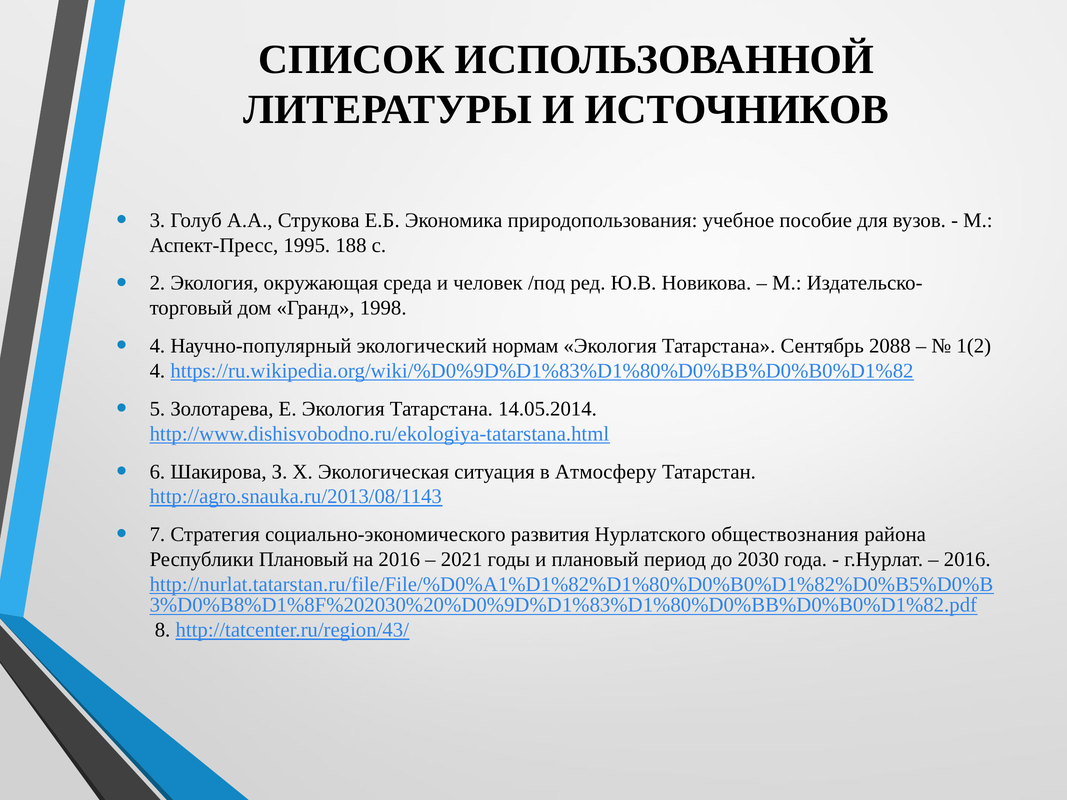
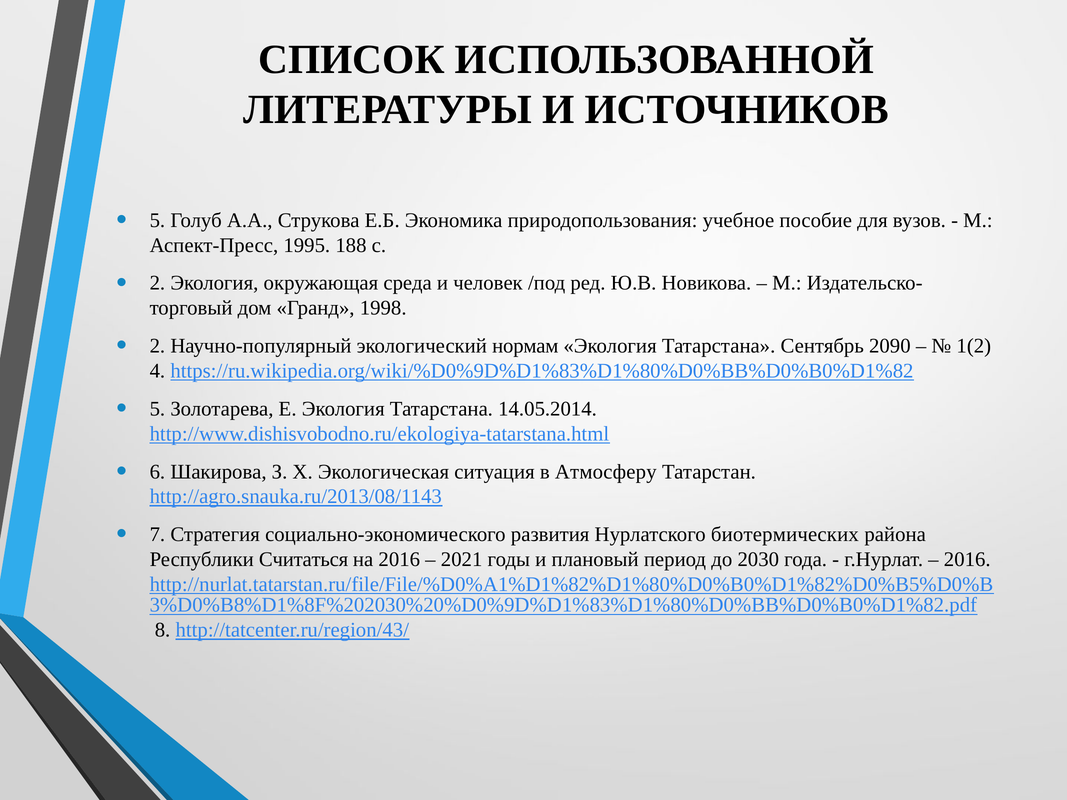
3: 3 -> 5 (157, 220)
4: 4 -> 2 (157, 346)
2088: 2088 -> 2090 (890, 346)
обществознания: обществознания -> биотермических (785, 535)
Республики Плановый: Плановый -> Считаться (304, 560)
